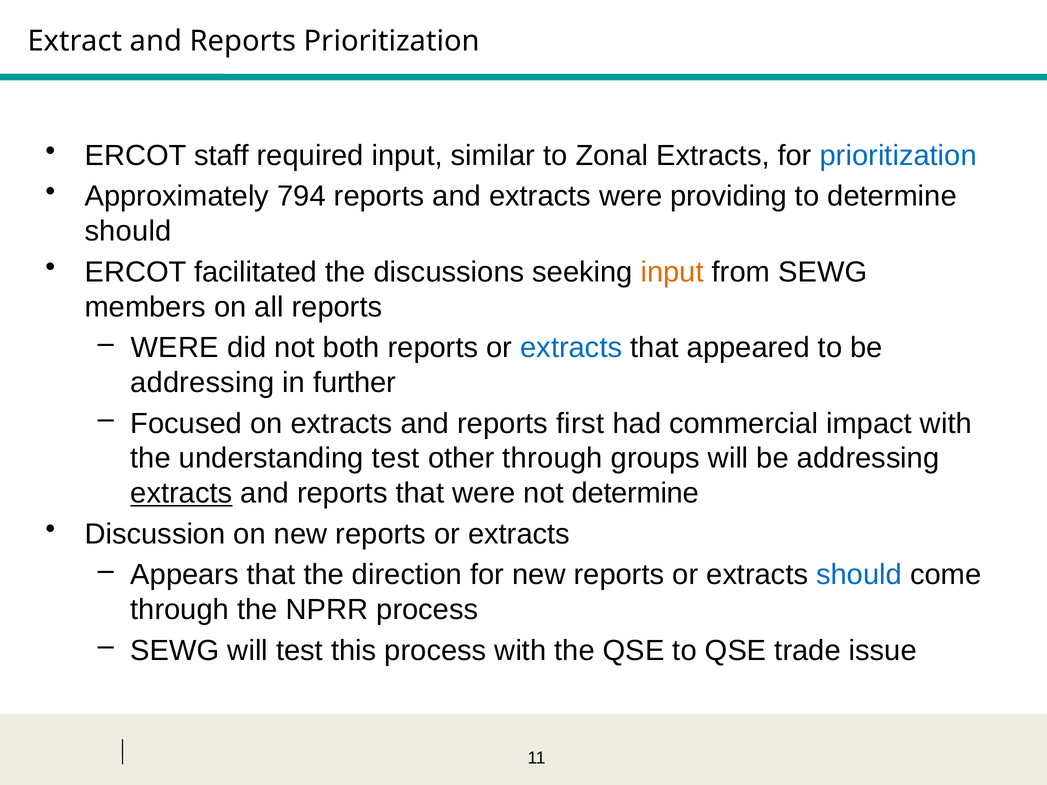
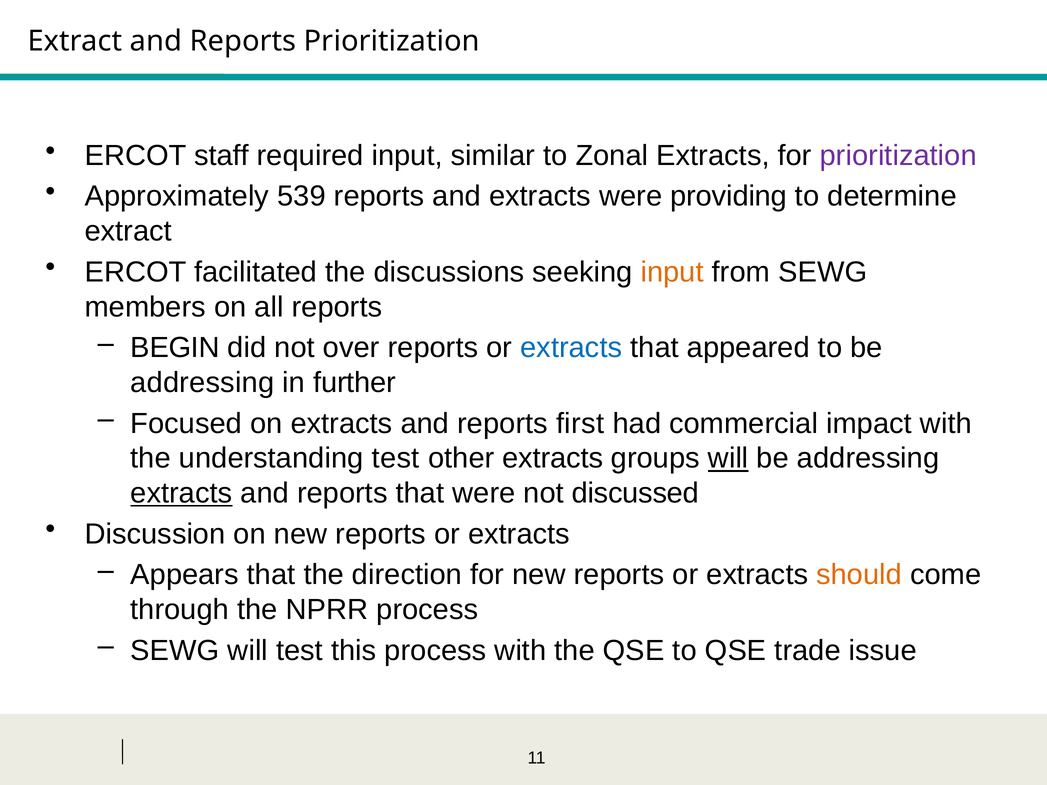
prioritization colour: blue -> purple (898, 156)
794: 794 -> 539 (301, 196)
should: should -> extract (128, 231)
WERE: WERE -> BEGIN (175, 348)
both: both -> over (351, 348)
other through: through -> extracts (553, 459)
will underline: none -> present (728, 459)
not determine: determine -> discussed (635, 493)
should colour: blue -> orange (859, 575)
